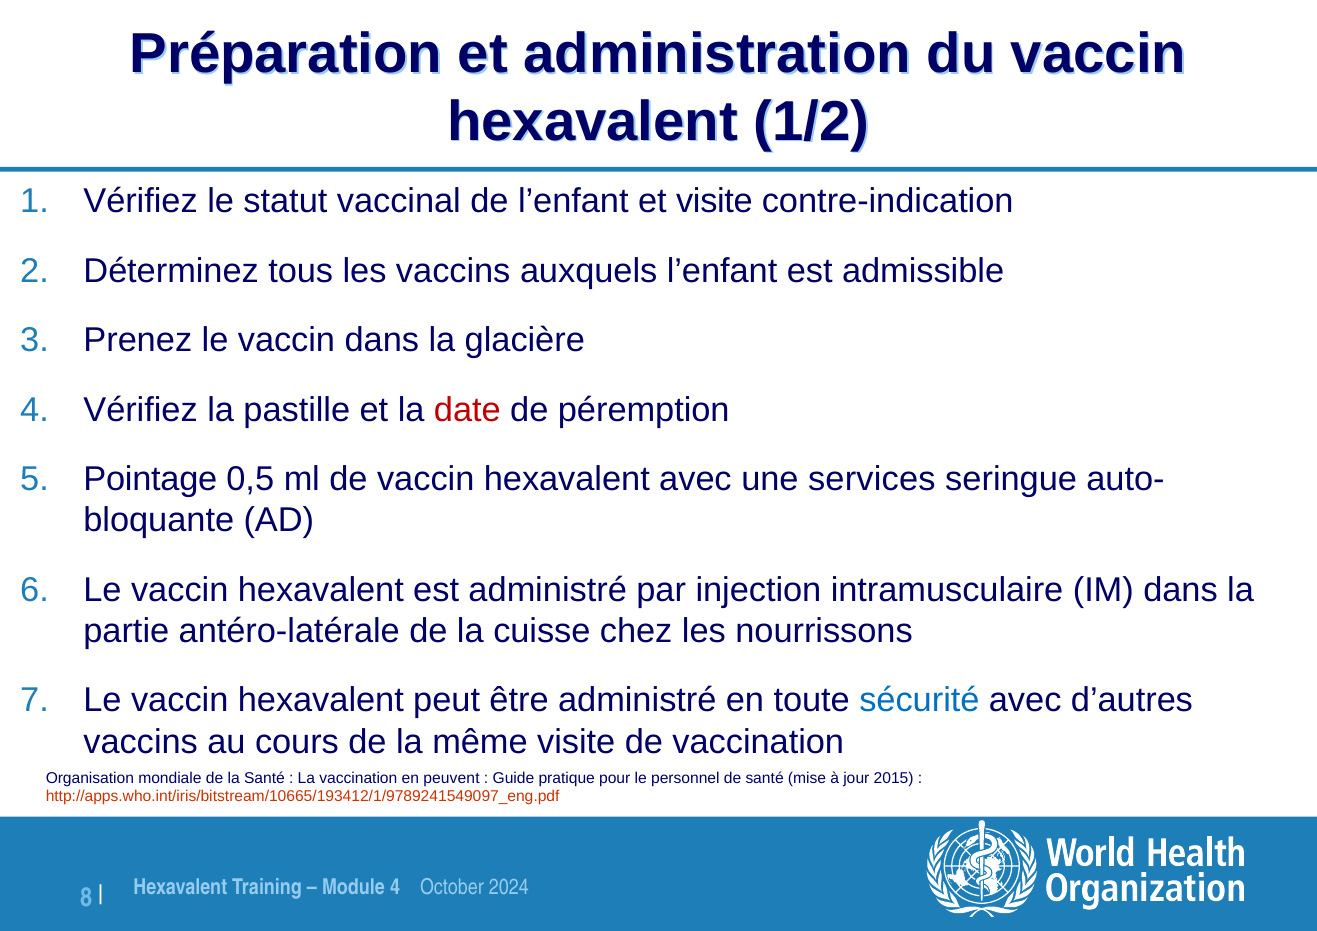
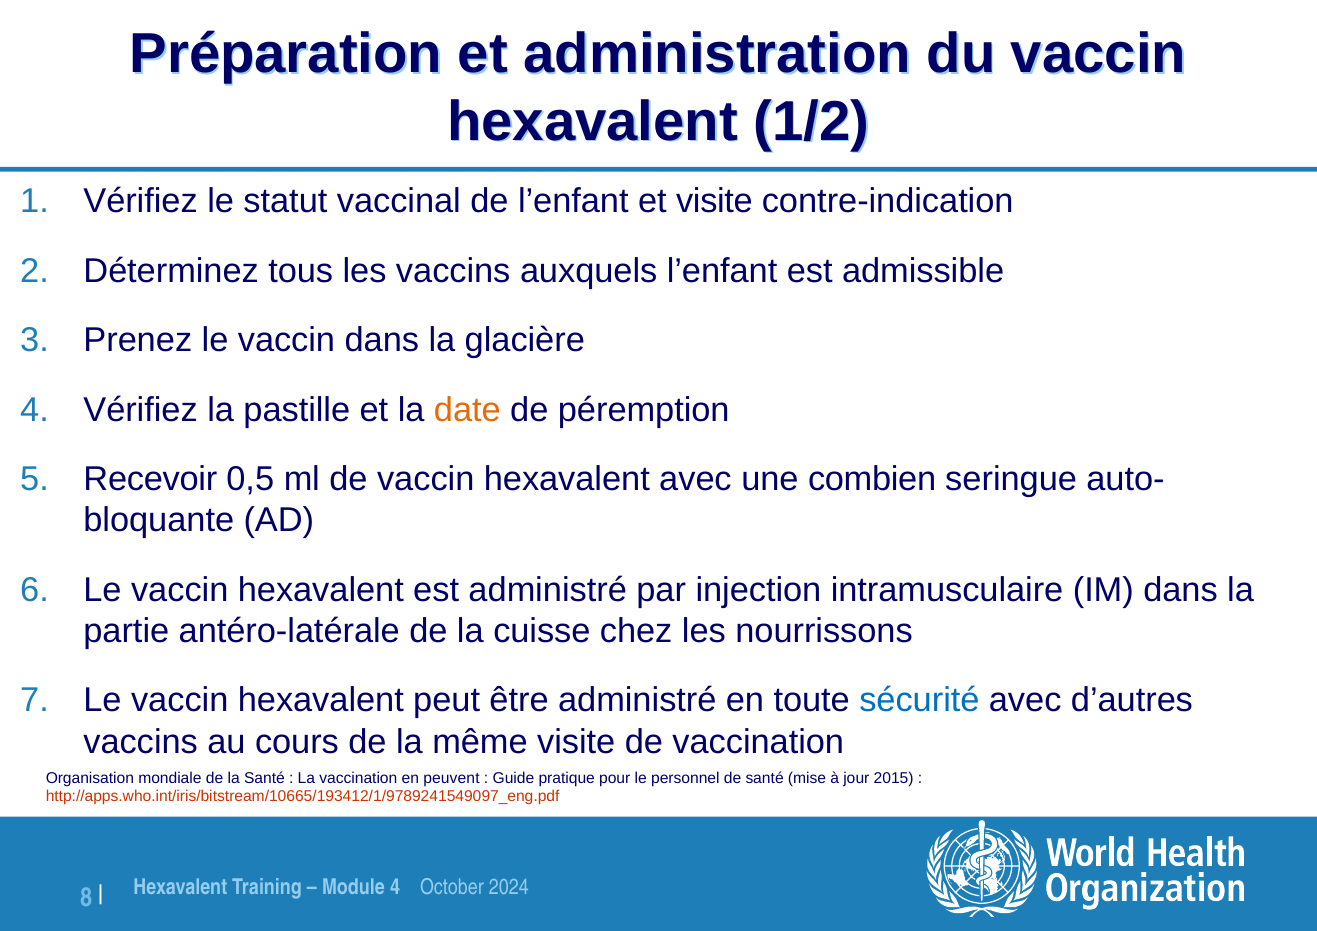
date colour: red -> orange (467, 410)
Pointage: Pointage -> Recevoir (150, 479)
services: services -> combien (872, 479)
